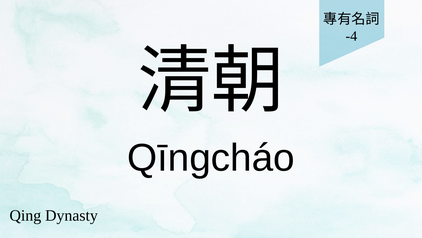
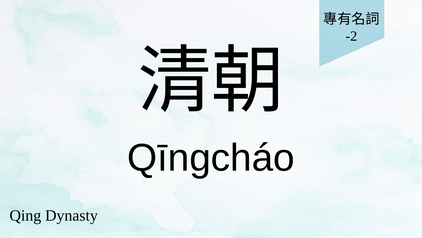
-4: -4 -> -2 (351, 36)
